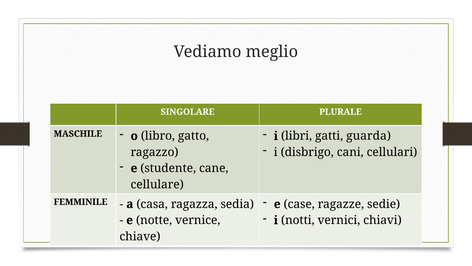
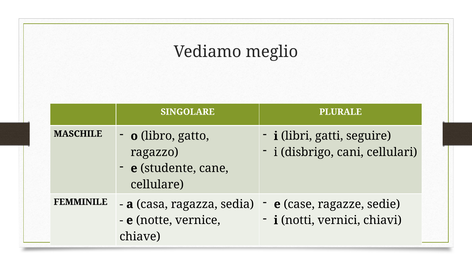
guarda: guarda -> seguire (369, 136)
